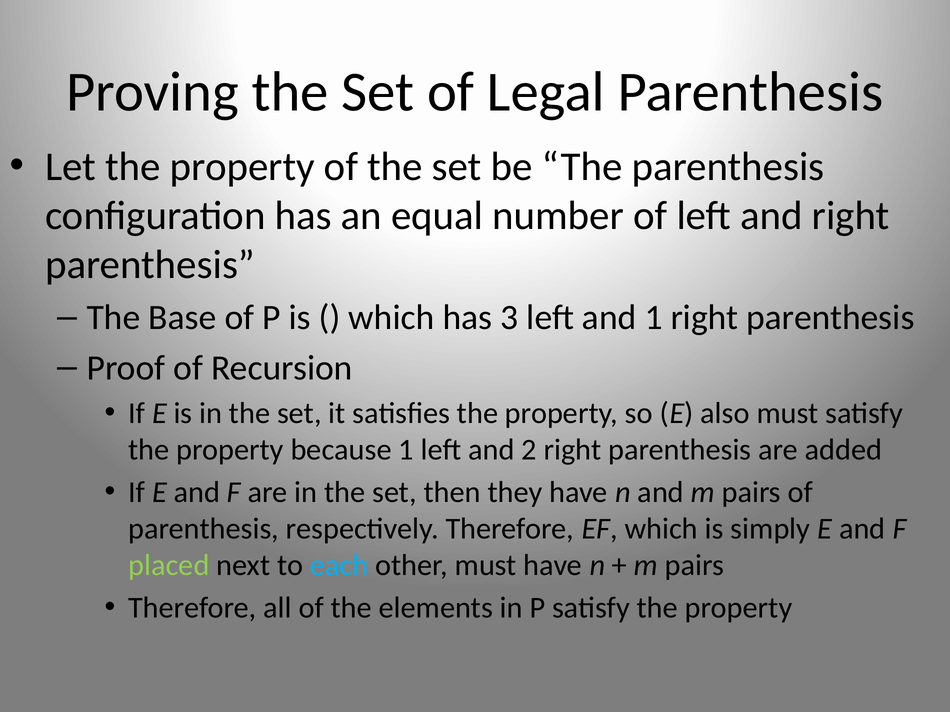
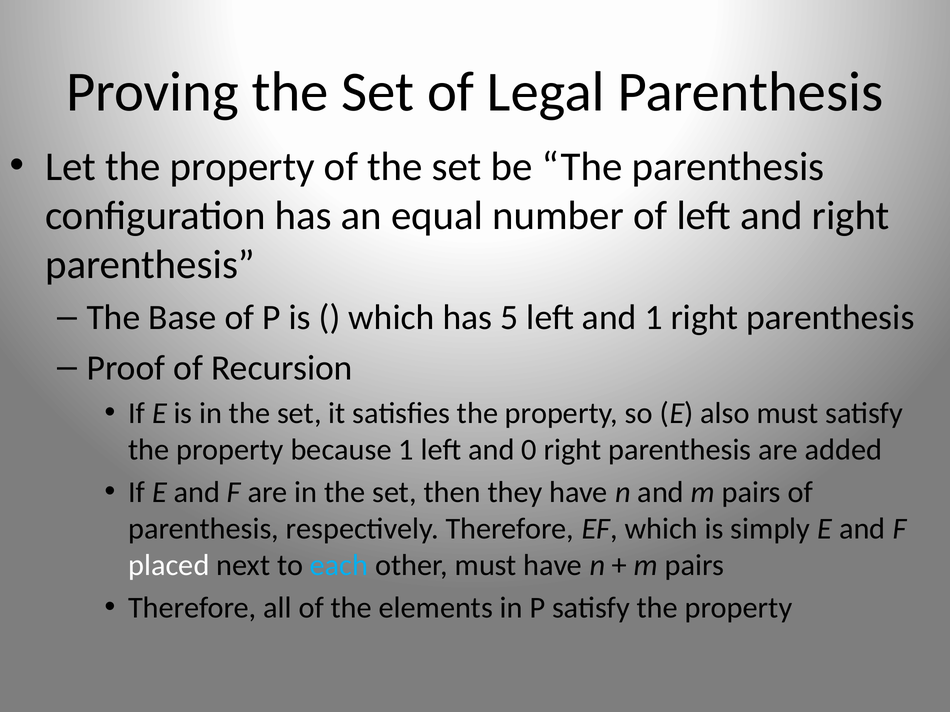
3: 3 -> 5 (509, 318)
2: 2 -> 0 (529, 450)
placed colour: light green -> white (169, 566)
